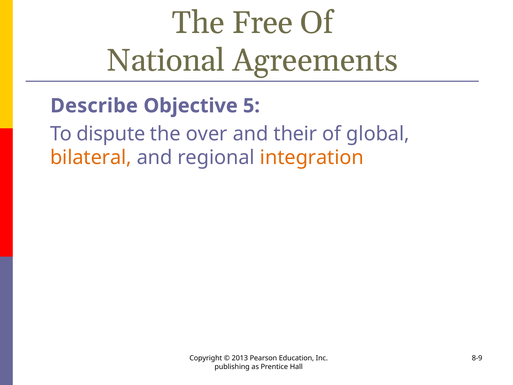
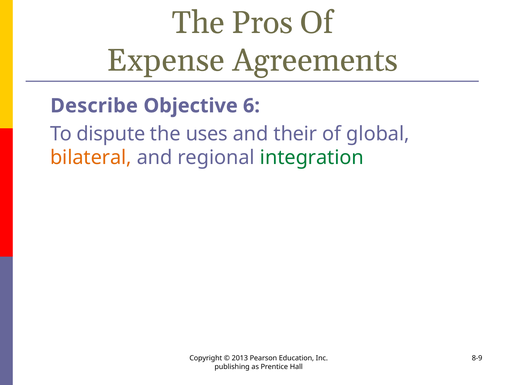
Free: Free -> Pros (262, 23)
National: National -> Expense (166, 60)
5: 5 -> 6 (251, 106)
over: over -> uses (207, 134)
integration colour: orange -> green (312, 158)
